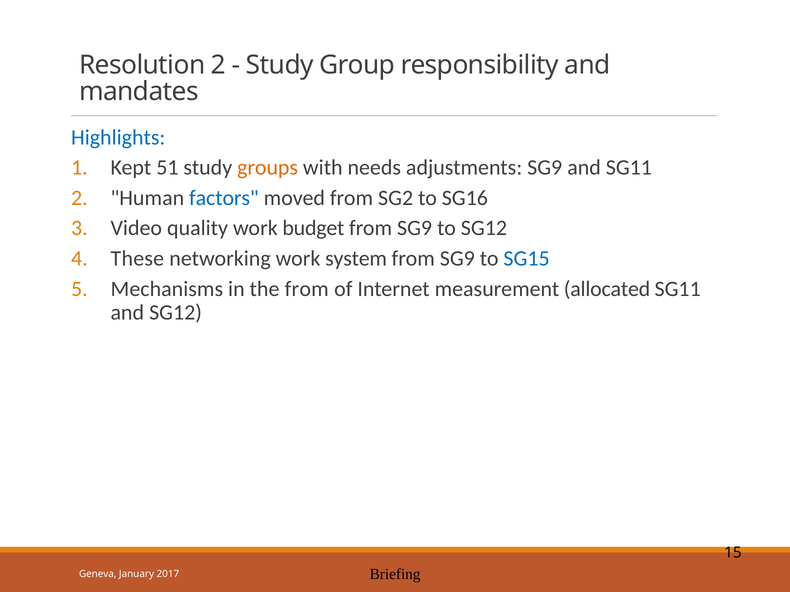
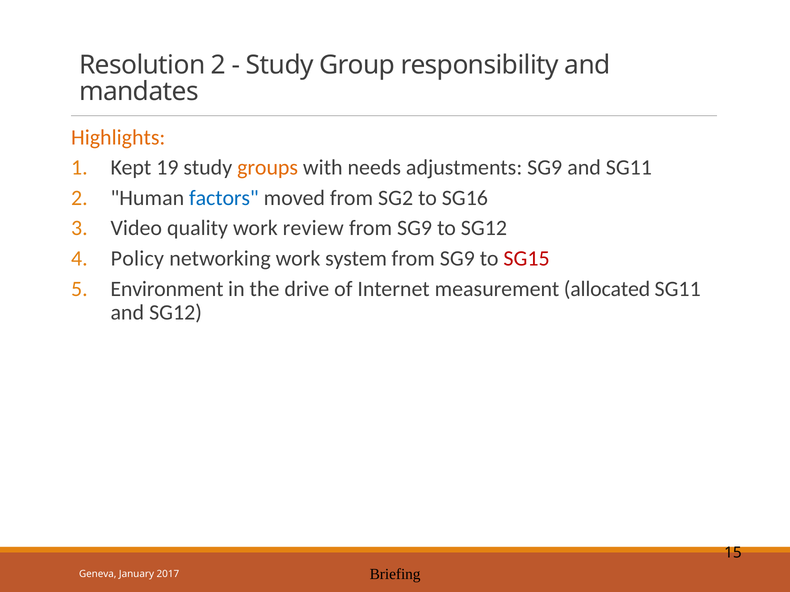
Highlights colour: blue -> orange (118, 137)
51: 51 -> 19 (167, 168)
budget: budget -> review (313, 228)
These: These -> Policy (137, 259)
SG15 colour: blue -> red (527, 259)
Mechanisms: Mechanisms -> Environment (167, 289)
the from: from -> drive (307, 289)
